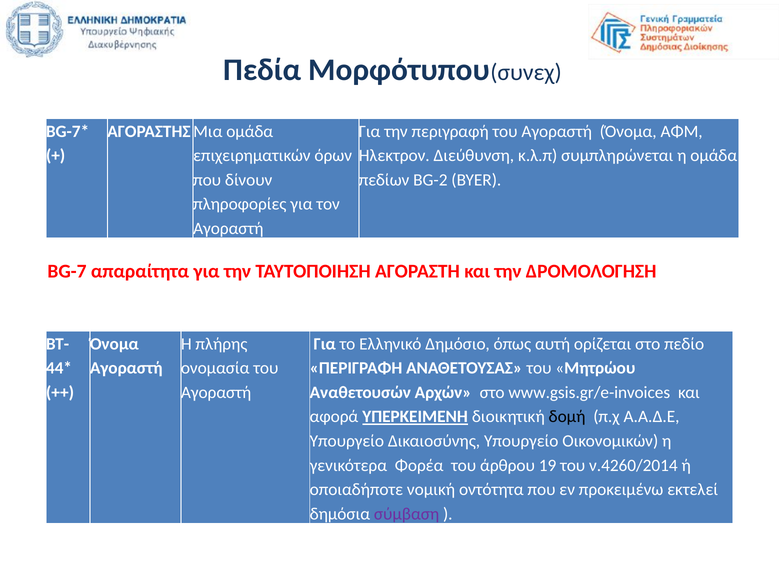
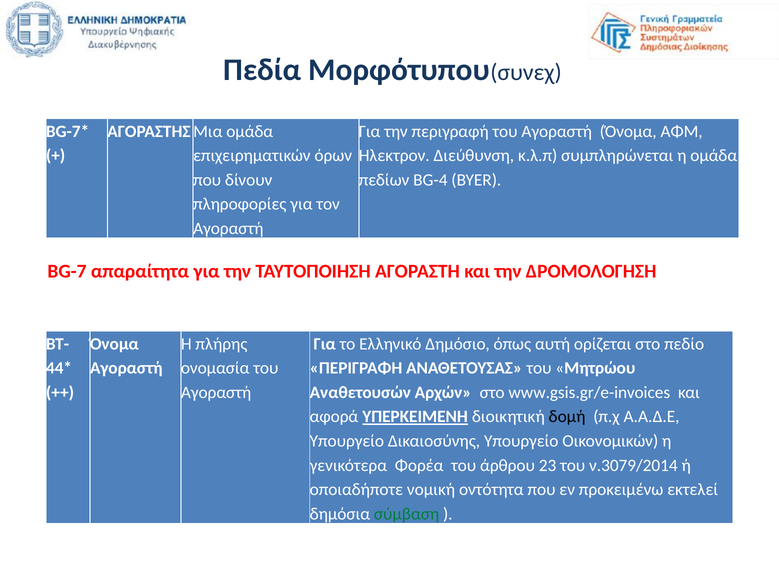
BG-2: BG-2 -> BG-4 (430, 180)
19: 19 -> 23 (548, 466)
ν.4260/2014: ν.4260/2014 -> ν.3079/2014 (633, 466)
σύμβαση colour: purple -> green (407, 514)
